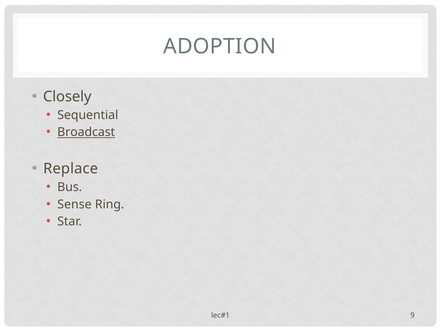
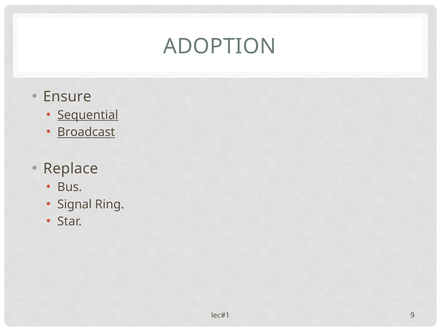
Closely: Closely -> Ensure (67, 97)
Sequential underline: none -> present (88, 115)
Sense: Sense -> Signal (75, 204)
